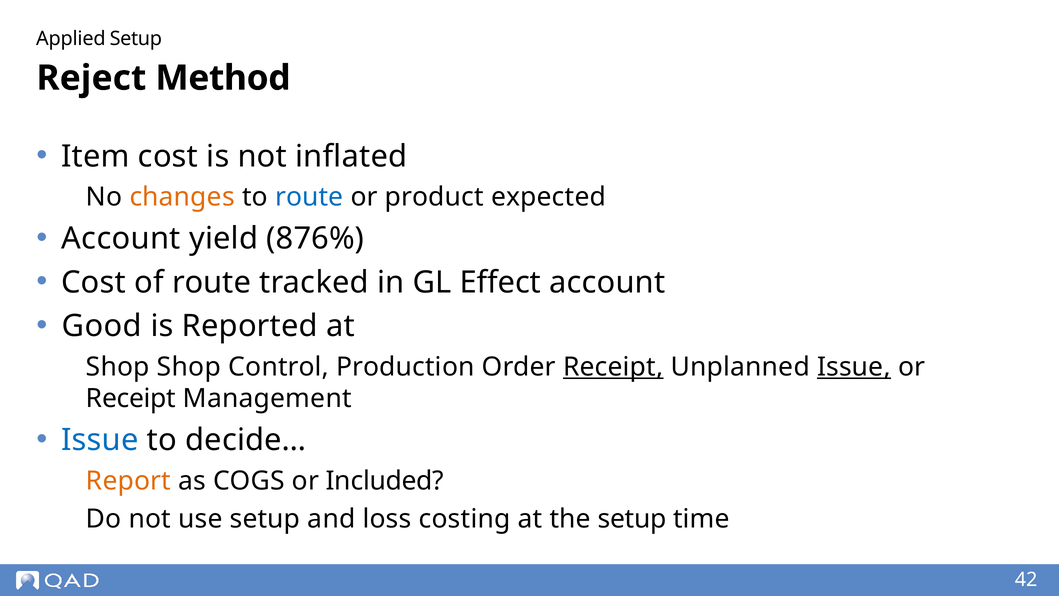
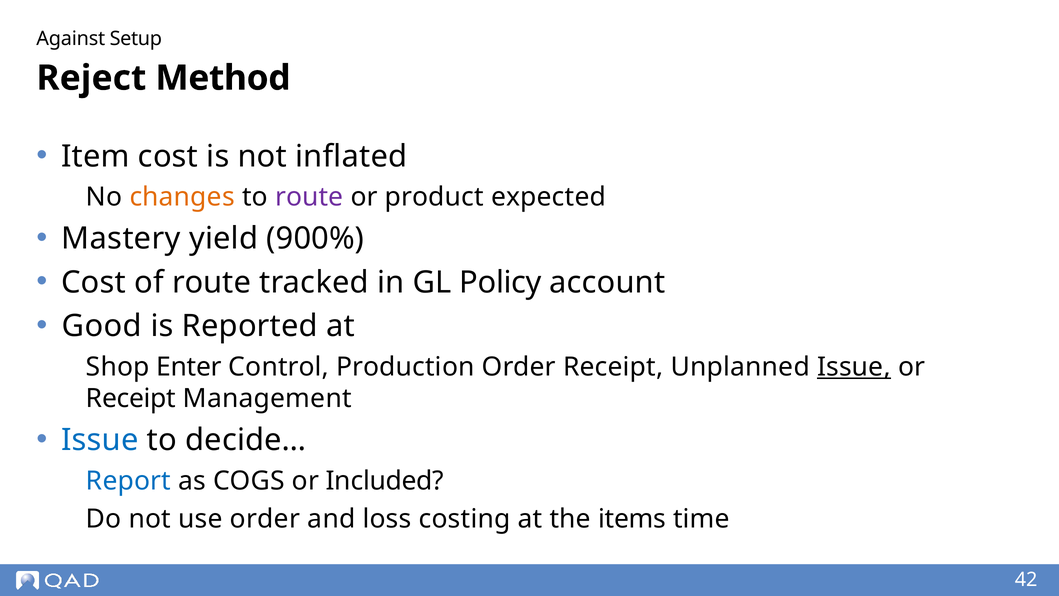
Applied: Applied -> Against (71, 39)
route colour: blue -> purple (309, 197)
Account: Account -> Mastery (121, 238)
876%: 876% -> 900% (315, 238)
Effect: Effect -> Policy (500, 282)
Shop Shop: Shop -> Enter (189, 367)
Receipt underline: present -> none (613, 367)
Report colour: orange -> blue (128, 481)
use setup: setup -> order (265, 519)
the setup: setup -> items (632, 519)
